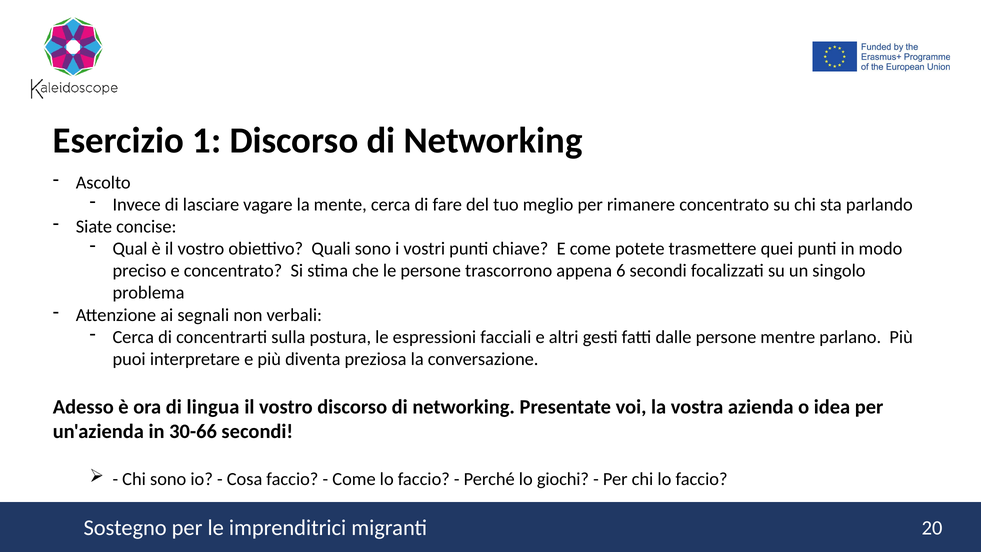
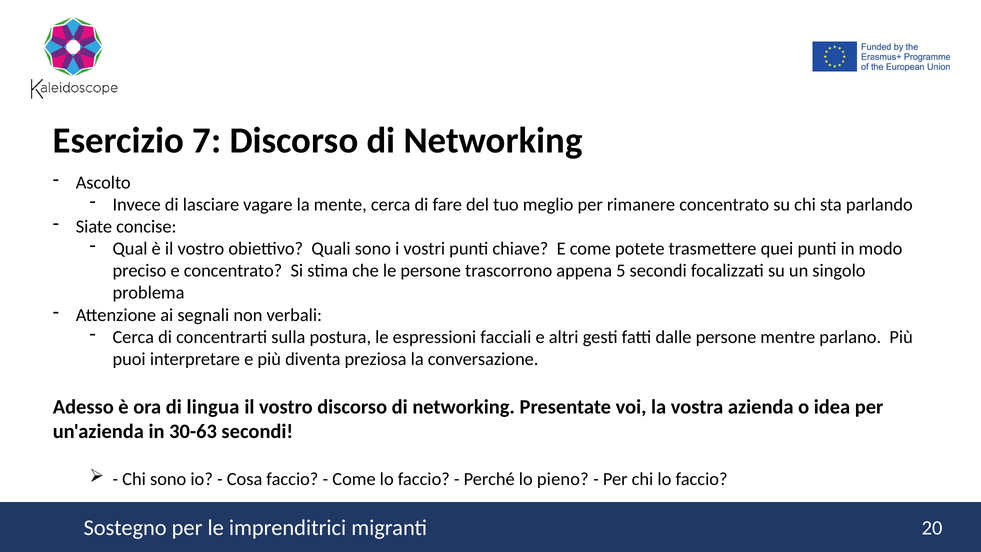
1: 1 -> 7 (207, 141)
6: 6 -> 5 (621, 271)
30-66: 30-66 -> 30-63 (193, 432)
giochi: giochi -> pieno (563, 479)
